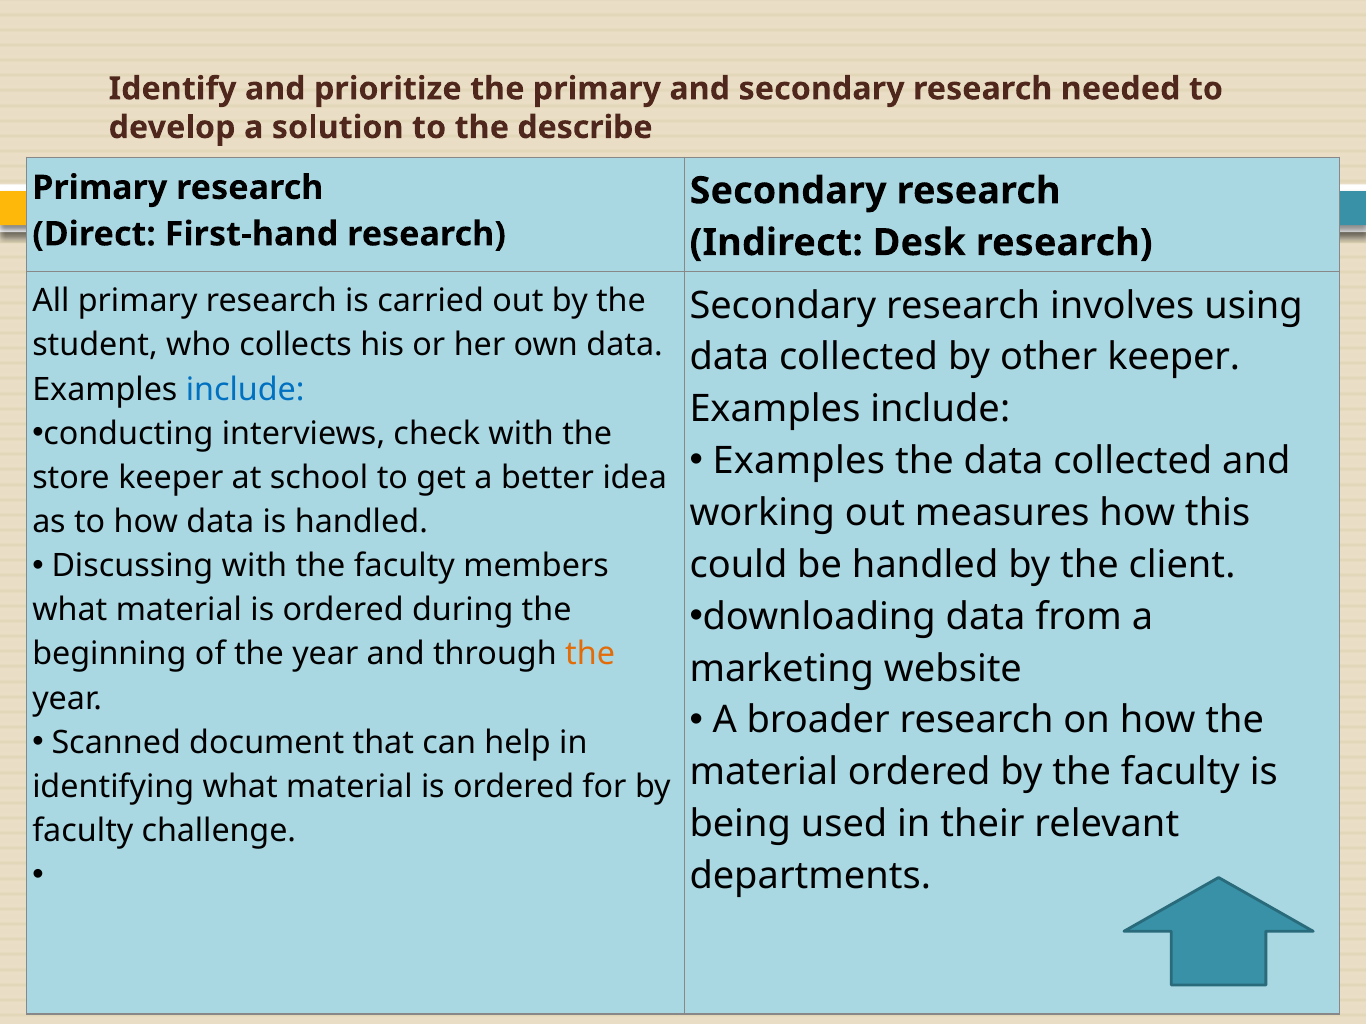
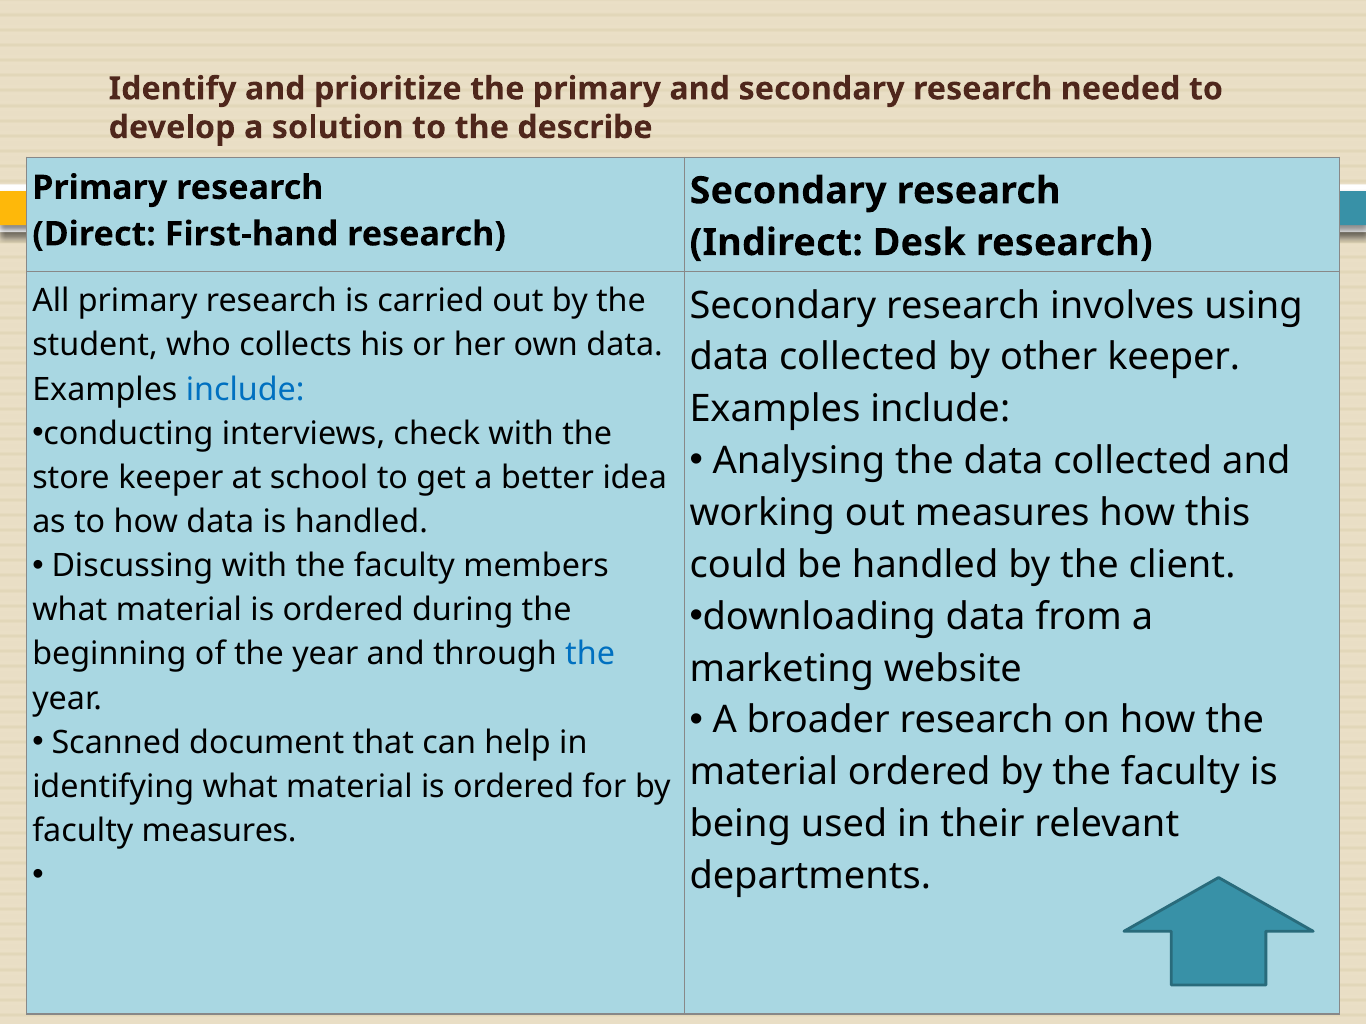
Examples: Examples -> Analysing (799, 461)
the colour: orange -> blue (590, 655)
faculty challenge: challenge -> measures (219, 831)
